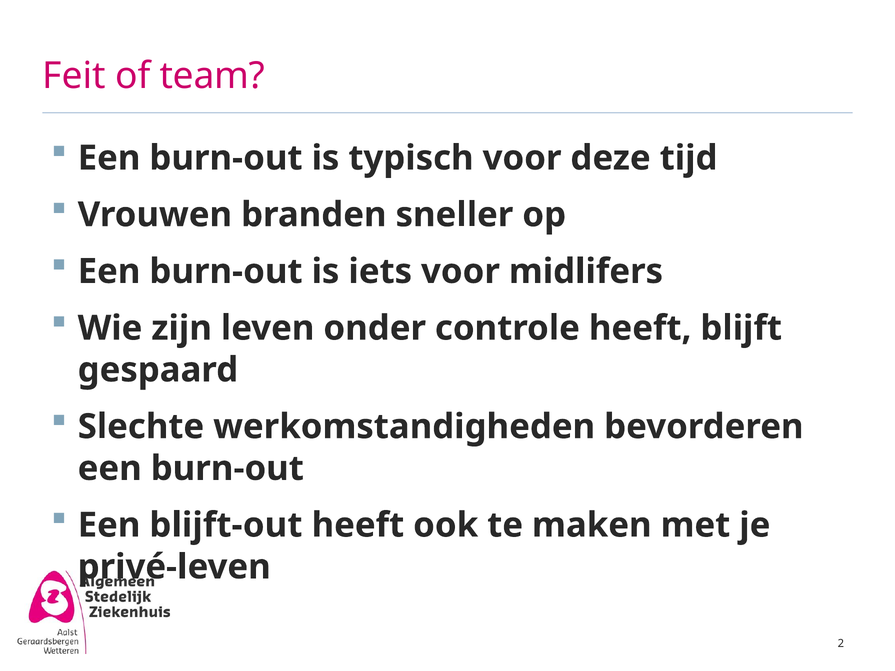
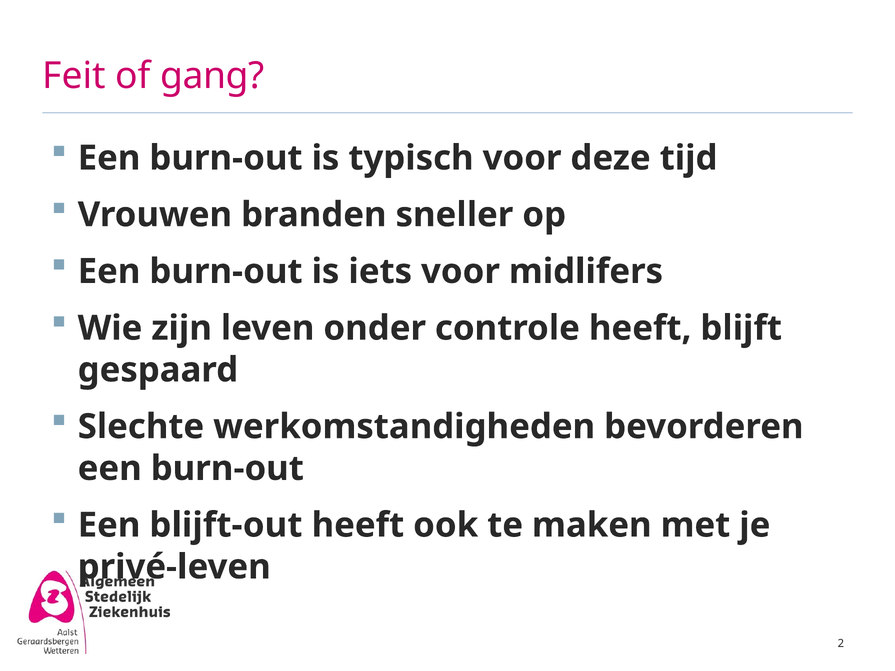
team: team -> gang (212, 76)
